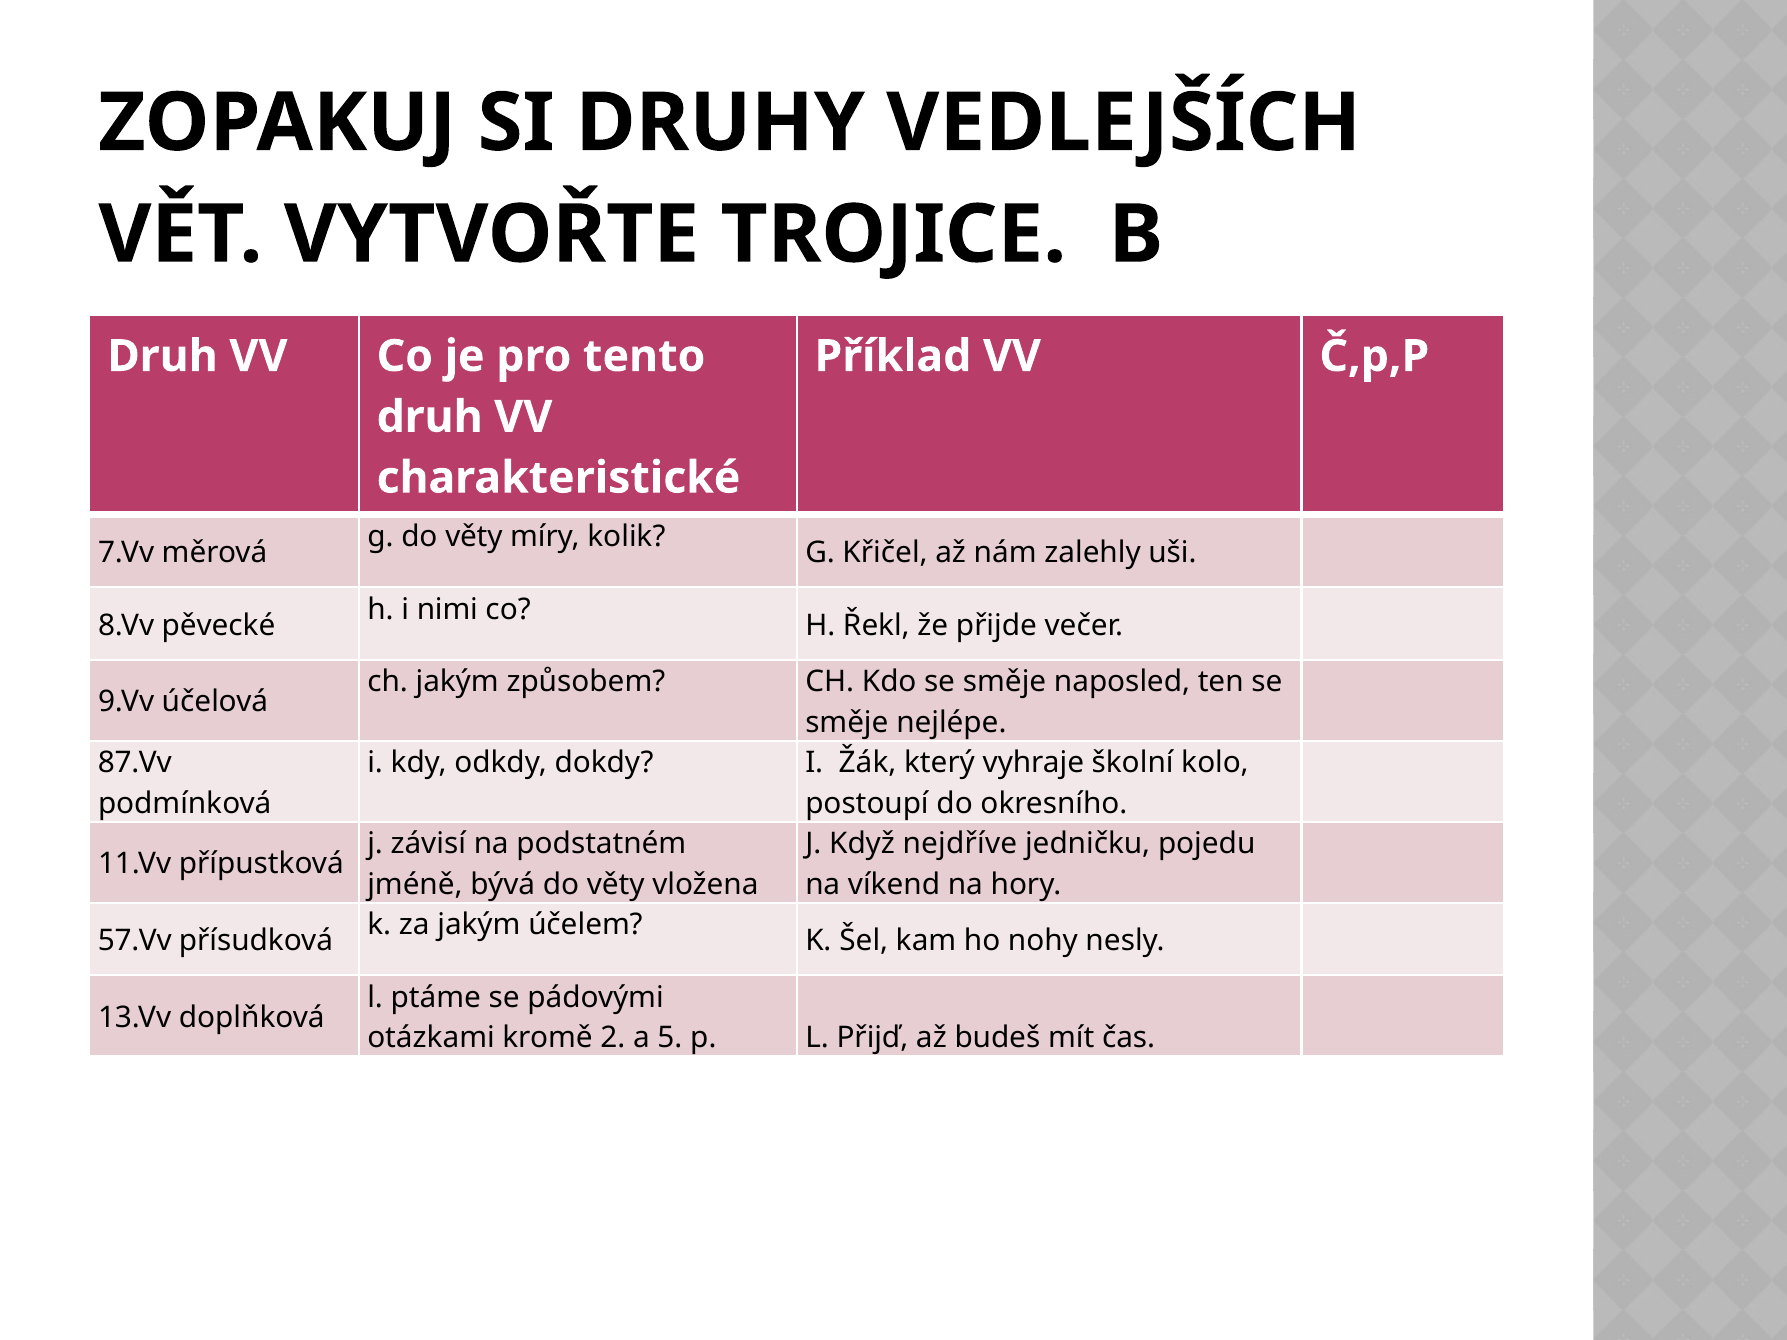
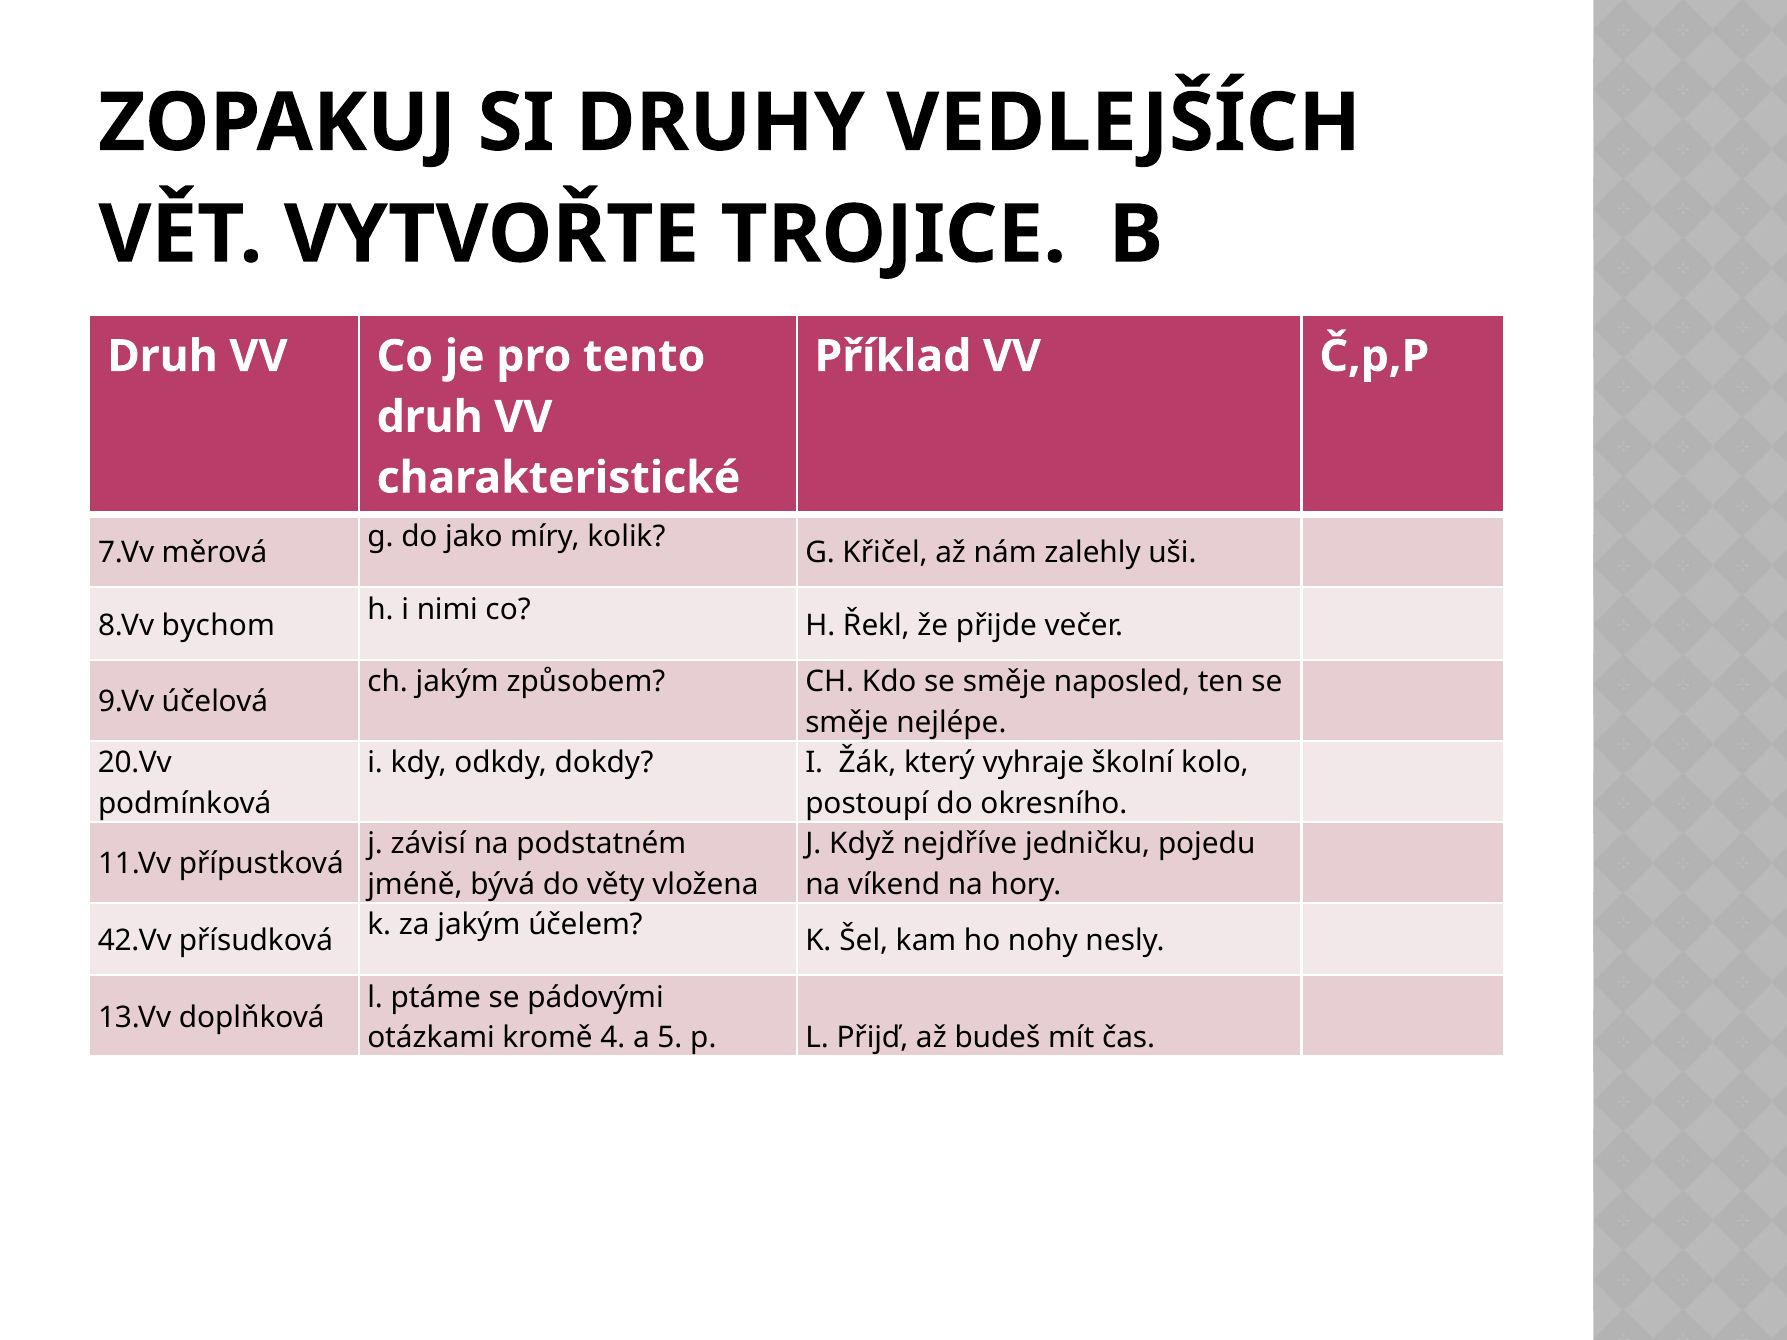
g do věty: věty -> jako (474, 537)
pěvecké: pěvecké -> bychom (218, 625)
87.Vv: 87.Vv -> 20.Vv (135, 763)
57.Vv: 57.Vv -> 42.Vv (135, 941)
2: 2 -> 4 (613, 1038)
